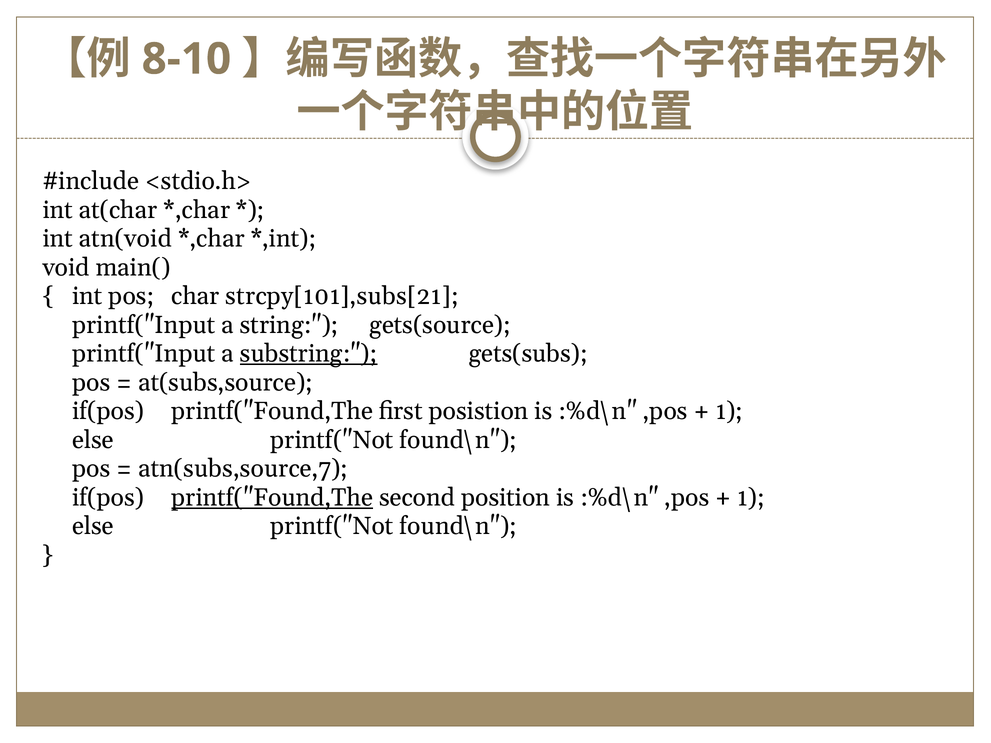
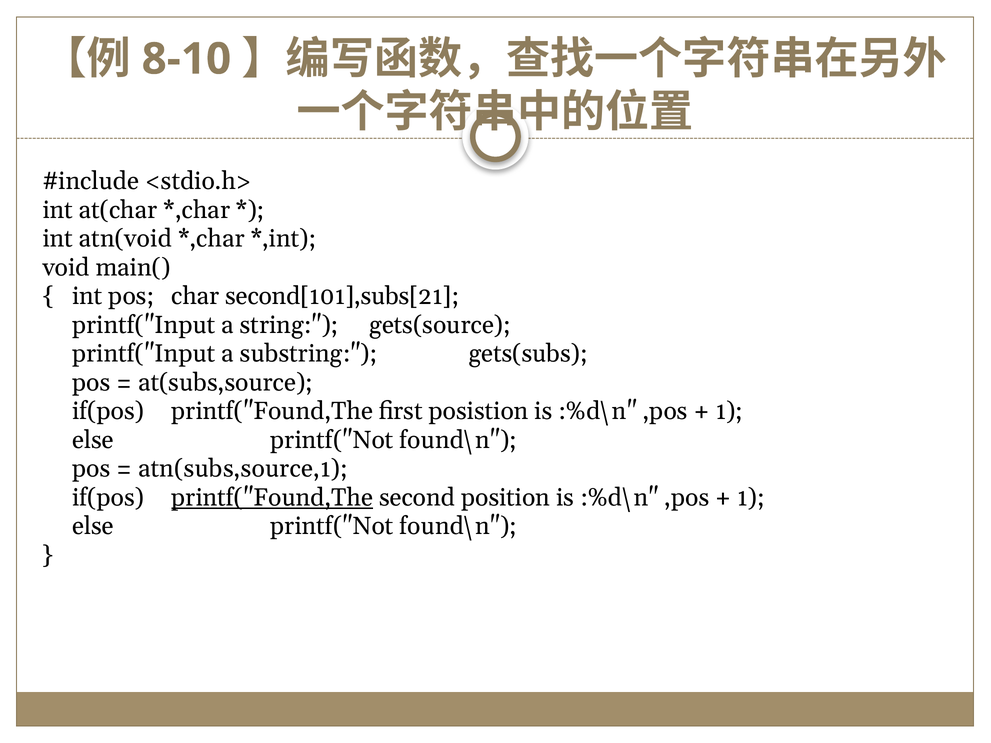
strcpy[101],subs[21: strcpy[101],subs[21 -> second[101],subs[21 (342, 296)
substring underline: present -> none (309, 354)
atn(subs,source,7: atn(subs,source,7 -> atn(subs,source,1 (243, 469)
